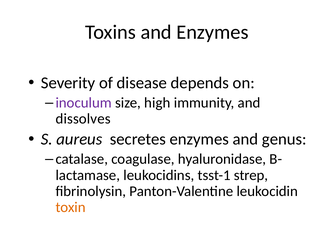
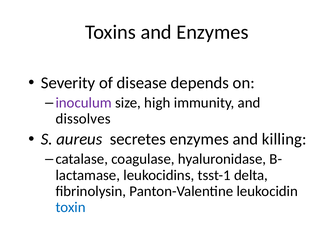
genus: genus -> killing (284, 139)
strep: strep -> delta (251, 175)
toxin colour: orange -> blue (71, 208)
